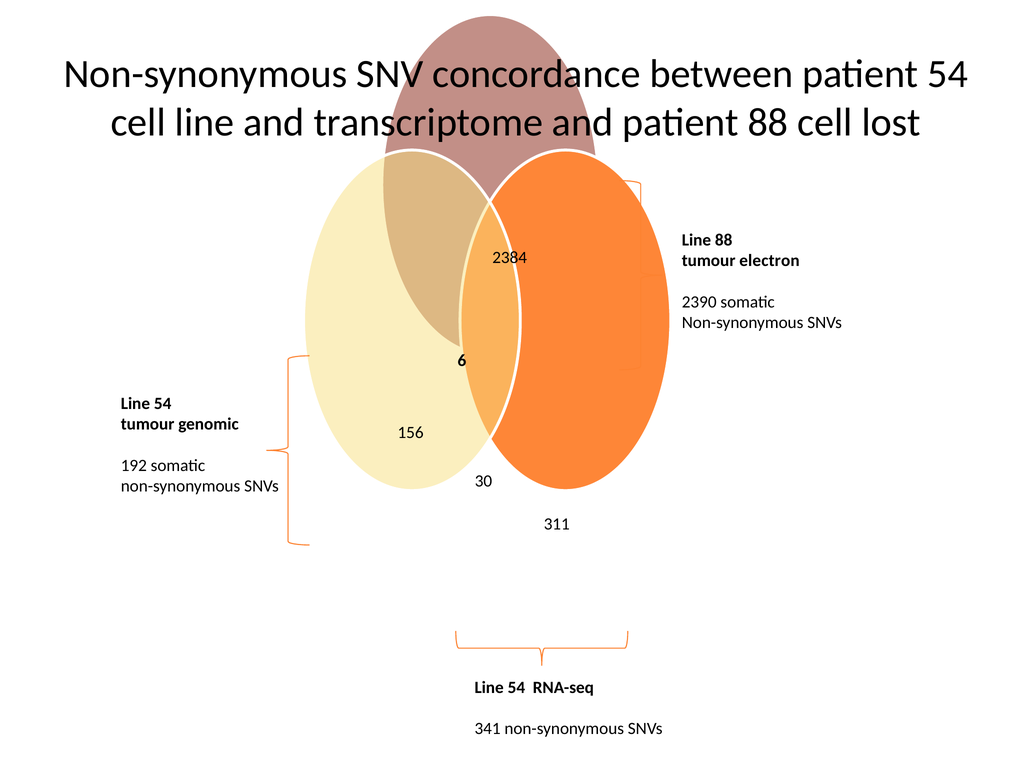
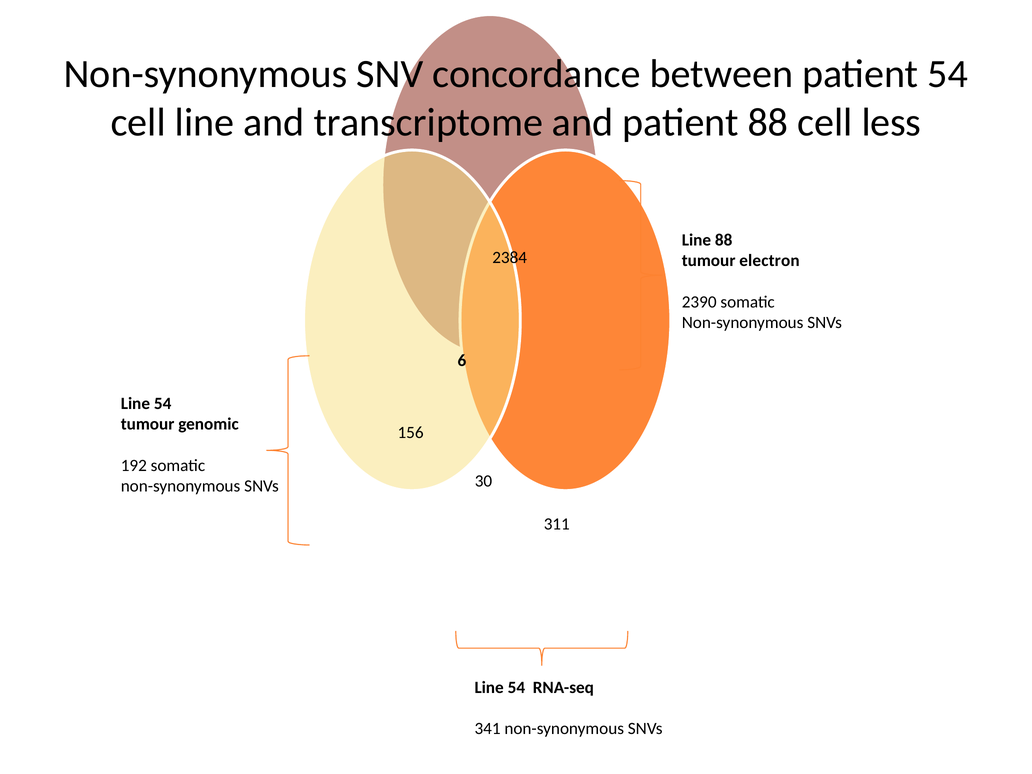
lost: lost -> less (891, 122)
